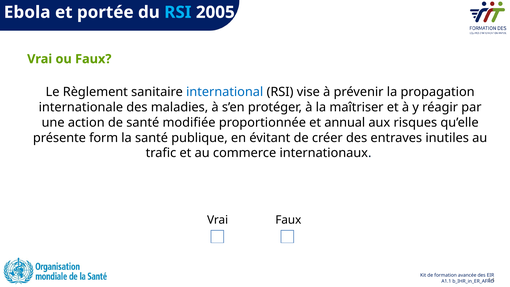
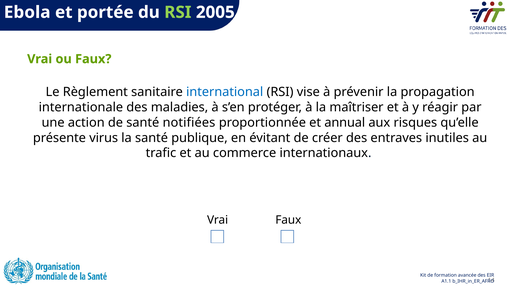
RSI colour: light blue -> light green (178, 12)
modifiée: modifiée -> notifiées (189, 122)
form: form -> virus (104, 138)
